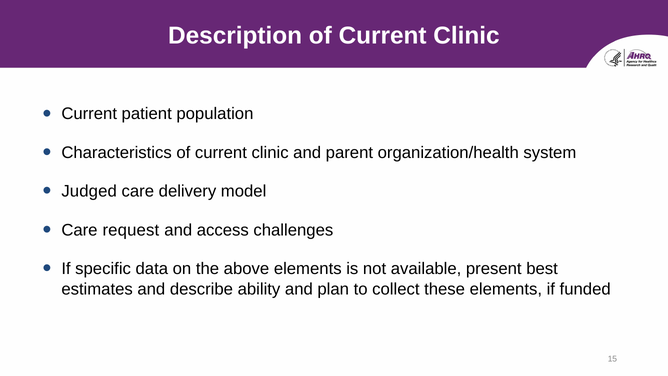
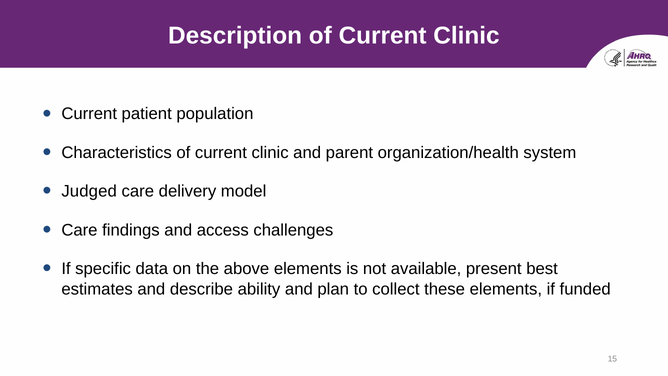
request: request -> findings (131, 230)
